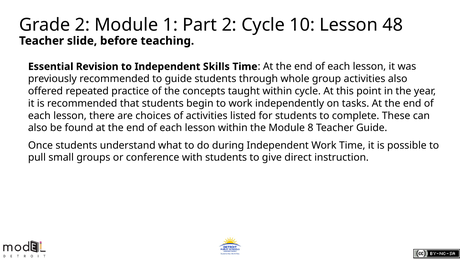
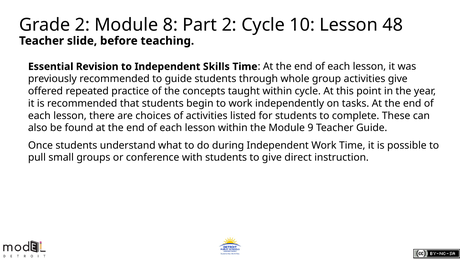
1: 1 -> 8 (170, 25)
activities also: also -> give (398, 79)
8: 8 -> 9 (310, 128)
